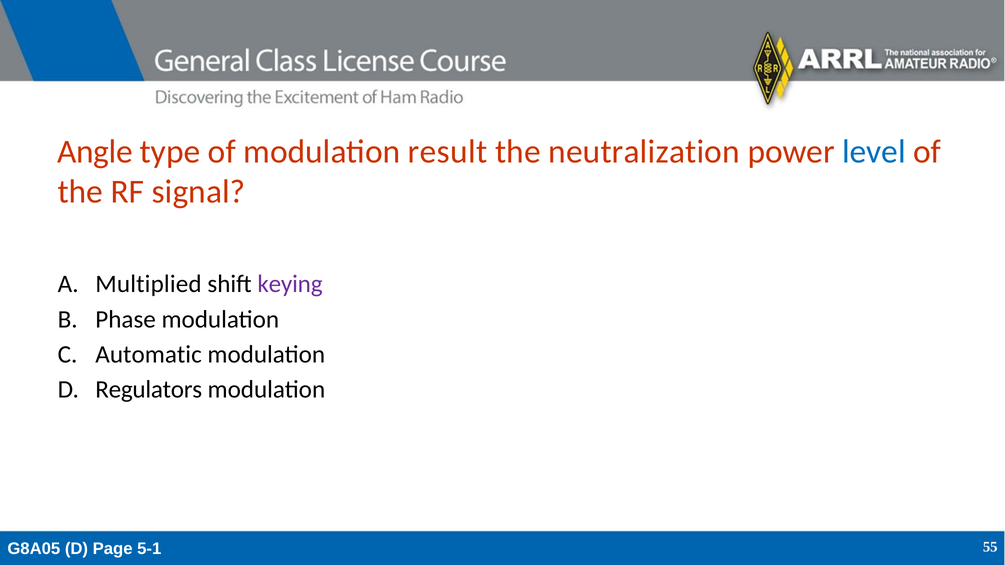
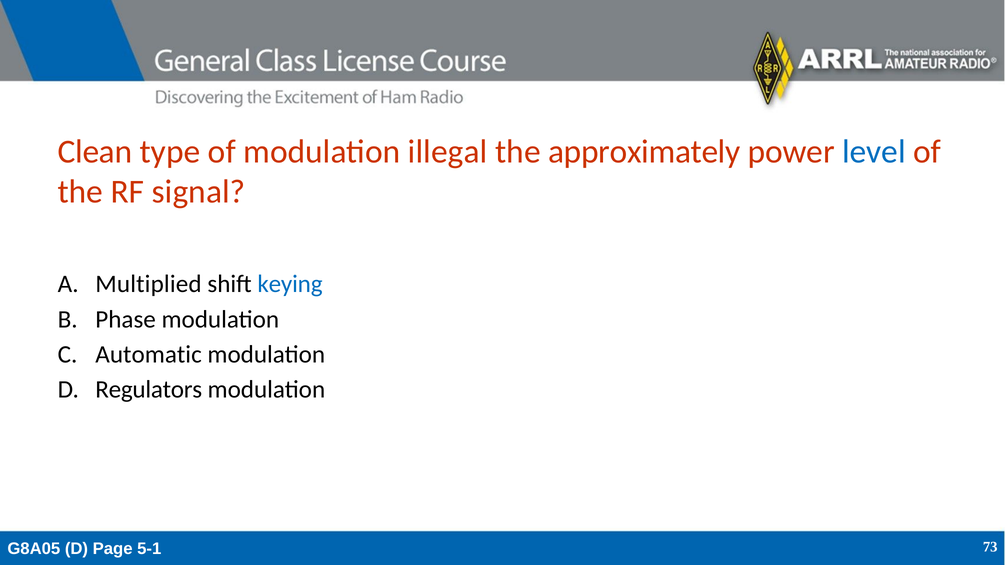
Angle: Angle -> Clean (95, 152)
result: result -> illegal (448, 152)
neutralization: neutralization -> approximately (644, 152)
keying colour: purple -> blue (290, 284)
55: 55 -> 73 (990, 547)
